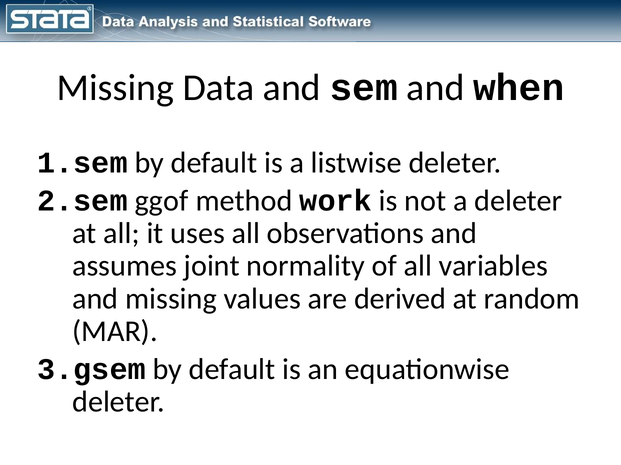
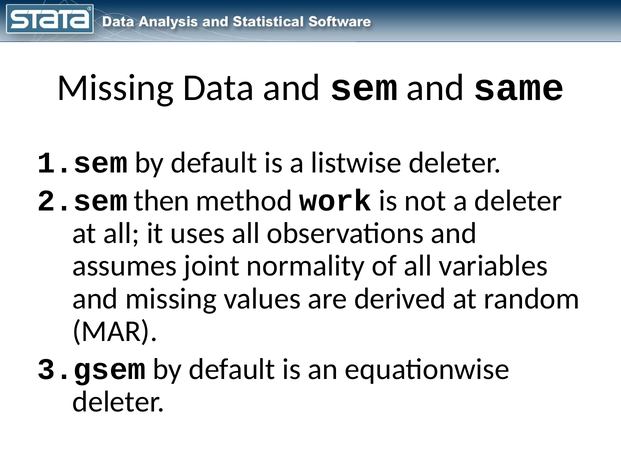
when: when -> same (519, 88)
ggof: ggof -> then (162, 201)
